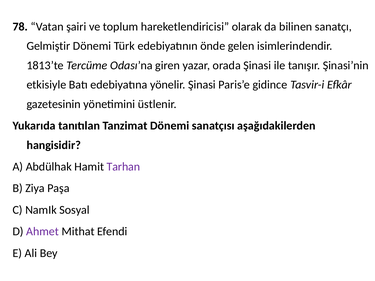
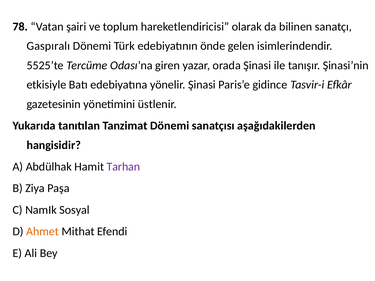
Gelmiştir: Gelmiştir -> Gaspıralı (48, 46)
1813’te: 1813’te -> 5525’te (45, 65)
Ahmet colour: purple -> orange (43, 232)
